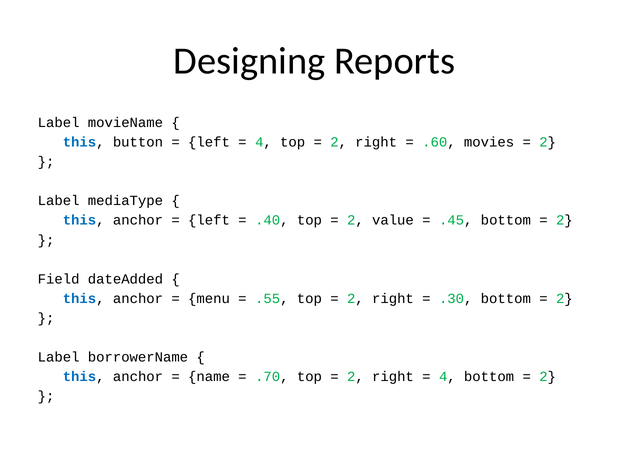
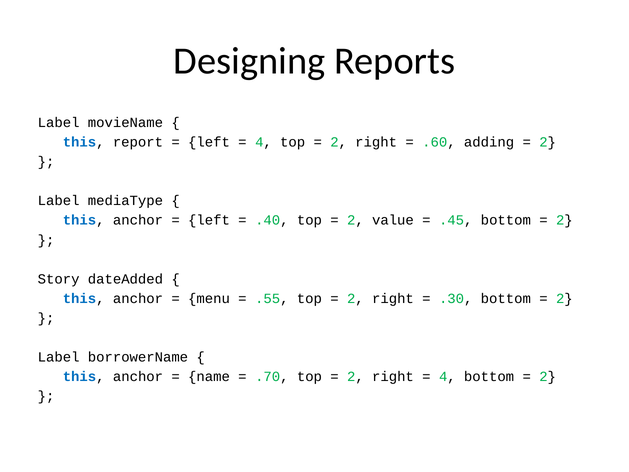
button: button -> report (138, 142)
movies: movies -> adding (489, 142)
Field: Field -> Story (59, 279)
